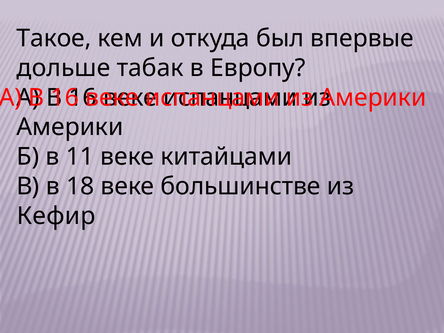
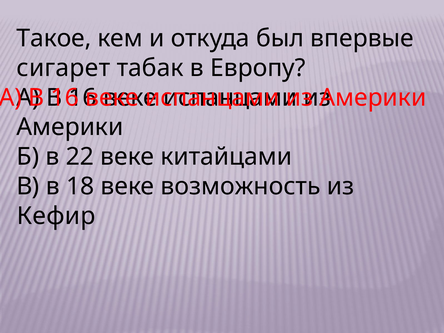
дольше: дольше -> сигарет (63, 68)
11: 11 -> 22 (80, 157)
большинстве: большинстве -> возможность (241, 186)
